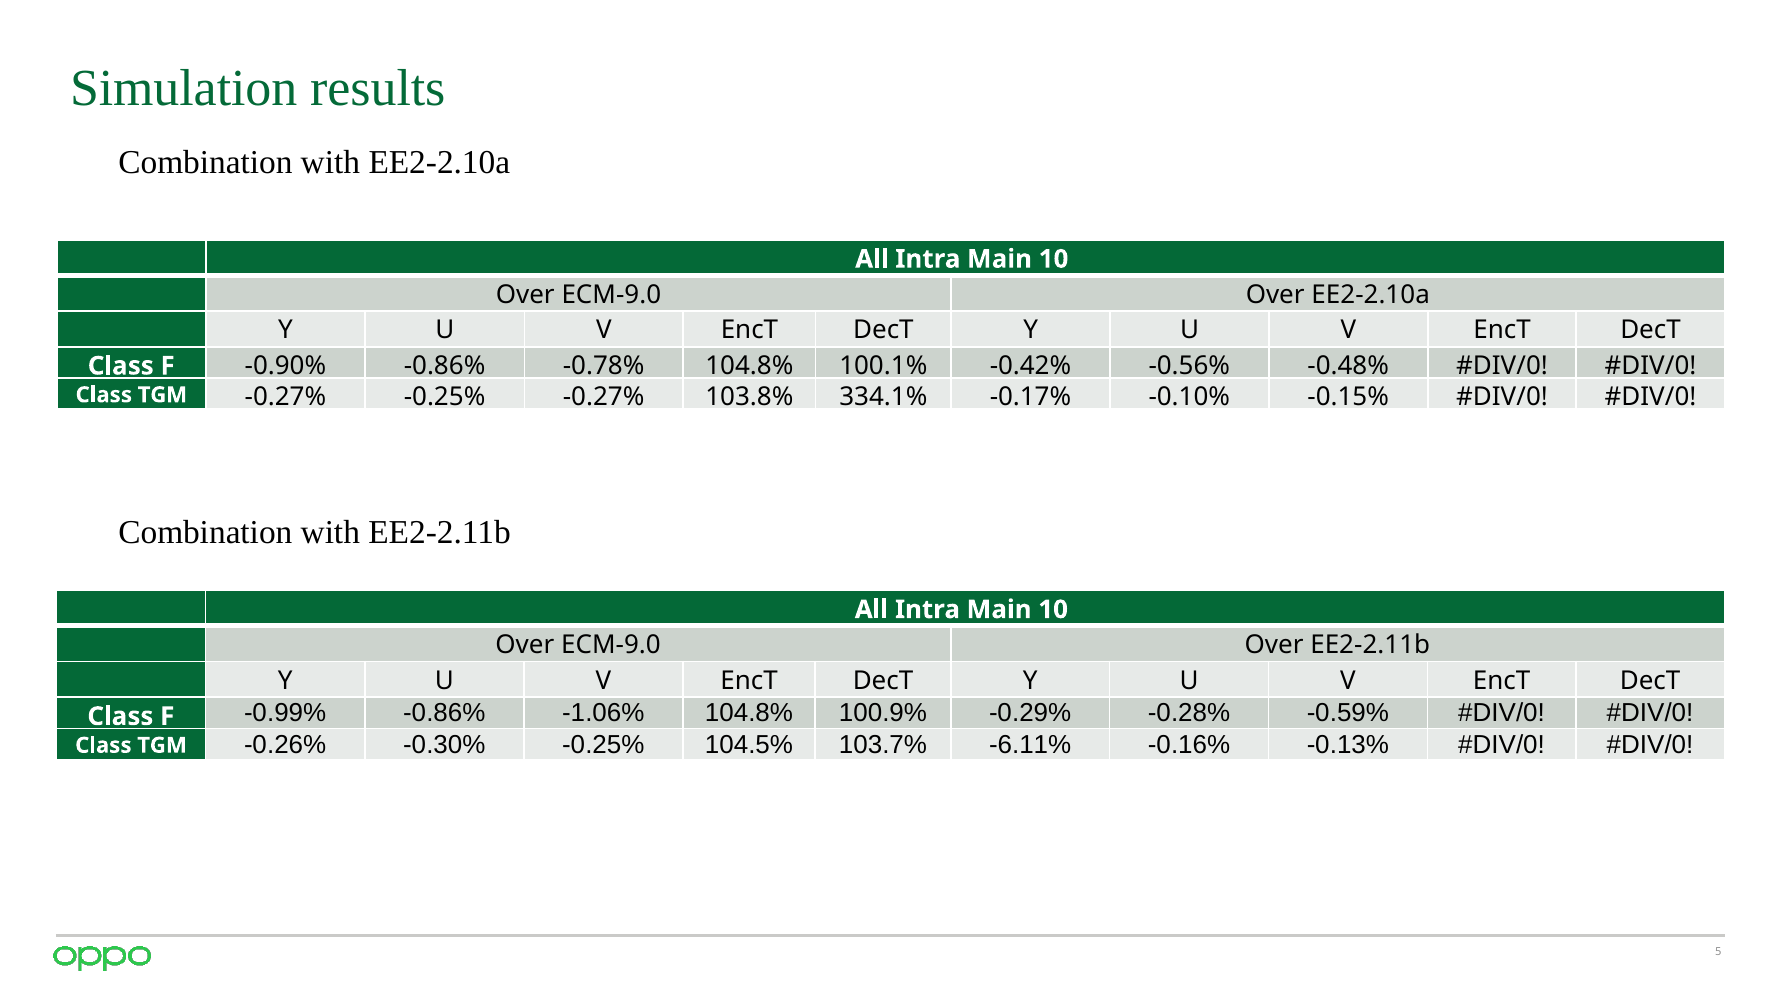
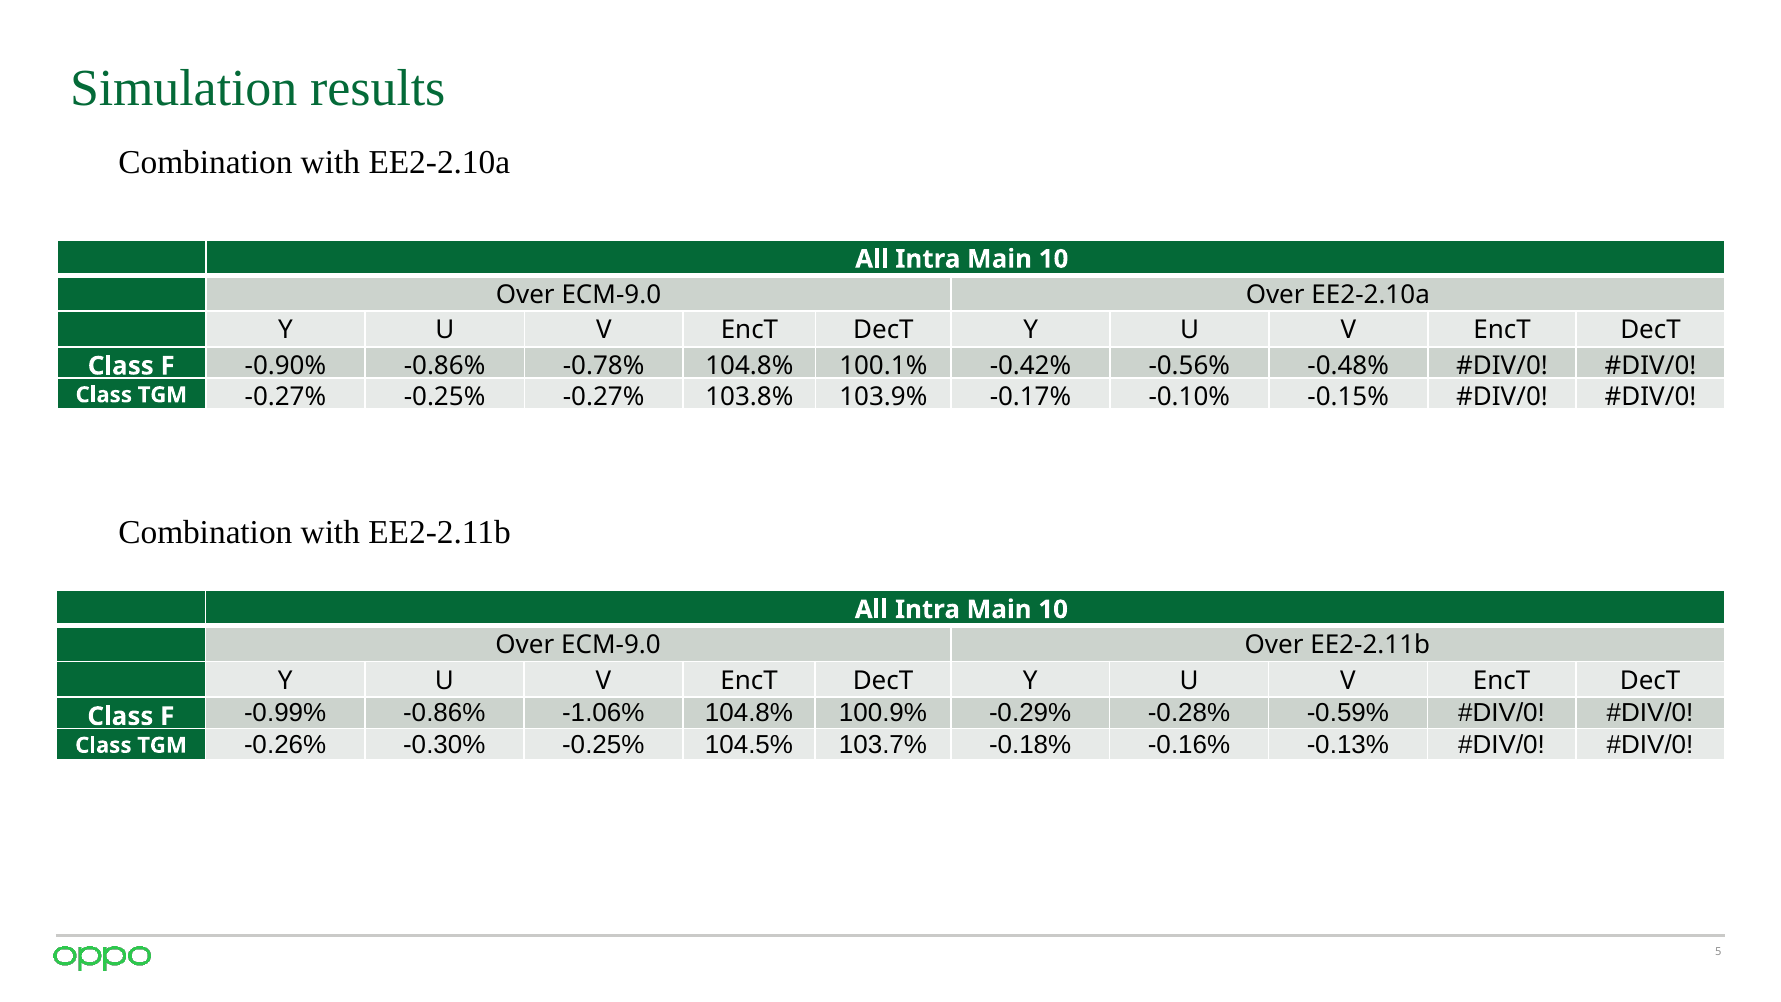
334.1%: 334.1% -> 103.9% (883, 397)
-6.11%: -6.11% -> -0.18% (1030, 744)
